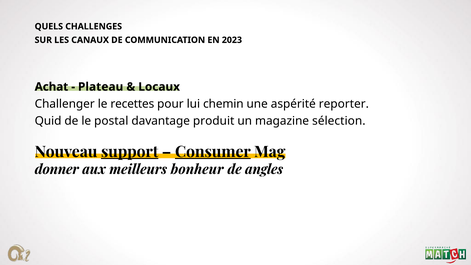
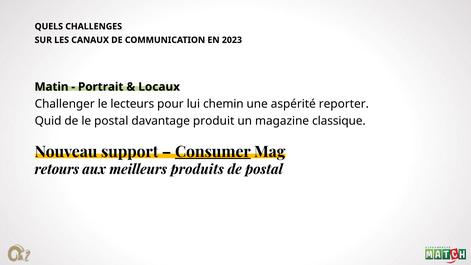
Achat: Achat -> Matin (51, 87)
Plateau: Plateau -> Portrait (101, 87)
recettes: recettes -> lecteurs (132, 104)
sélection: sélection -> classique (339, 121)
support underline: present -> none (130, 152)
donner: donner -> retours (57, 169)
bonheur: bonheur -> produits (197, 169)
de angles: angles -> postal (264, 169)
